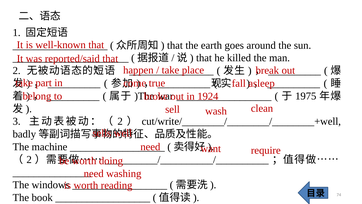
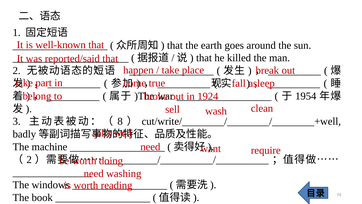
1975: 1975 -> 1954 (306, 96)
2: 2 -> 8 (120, 121)
